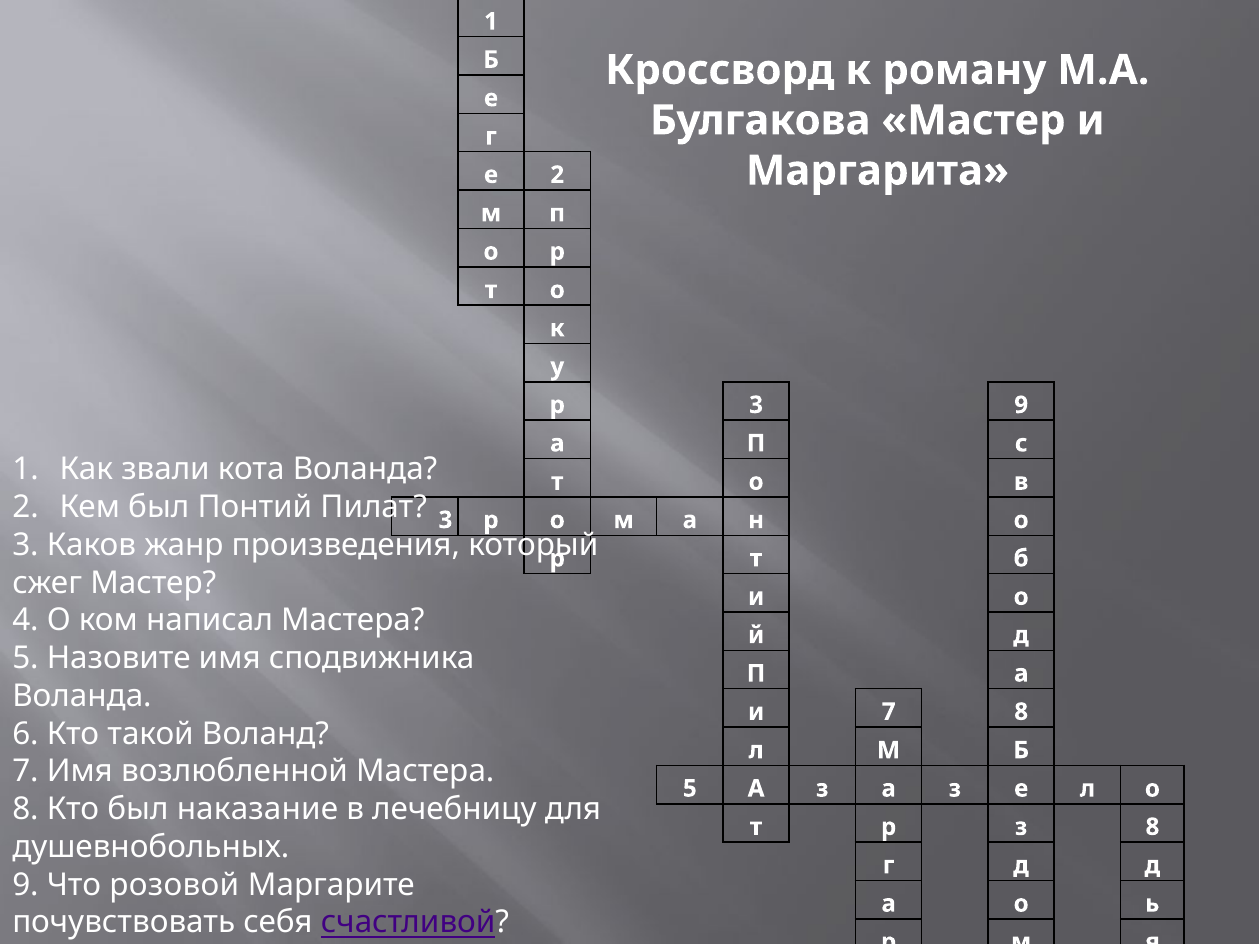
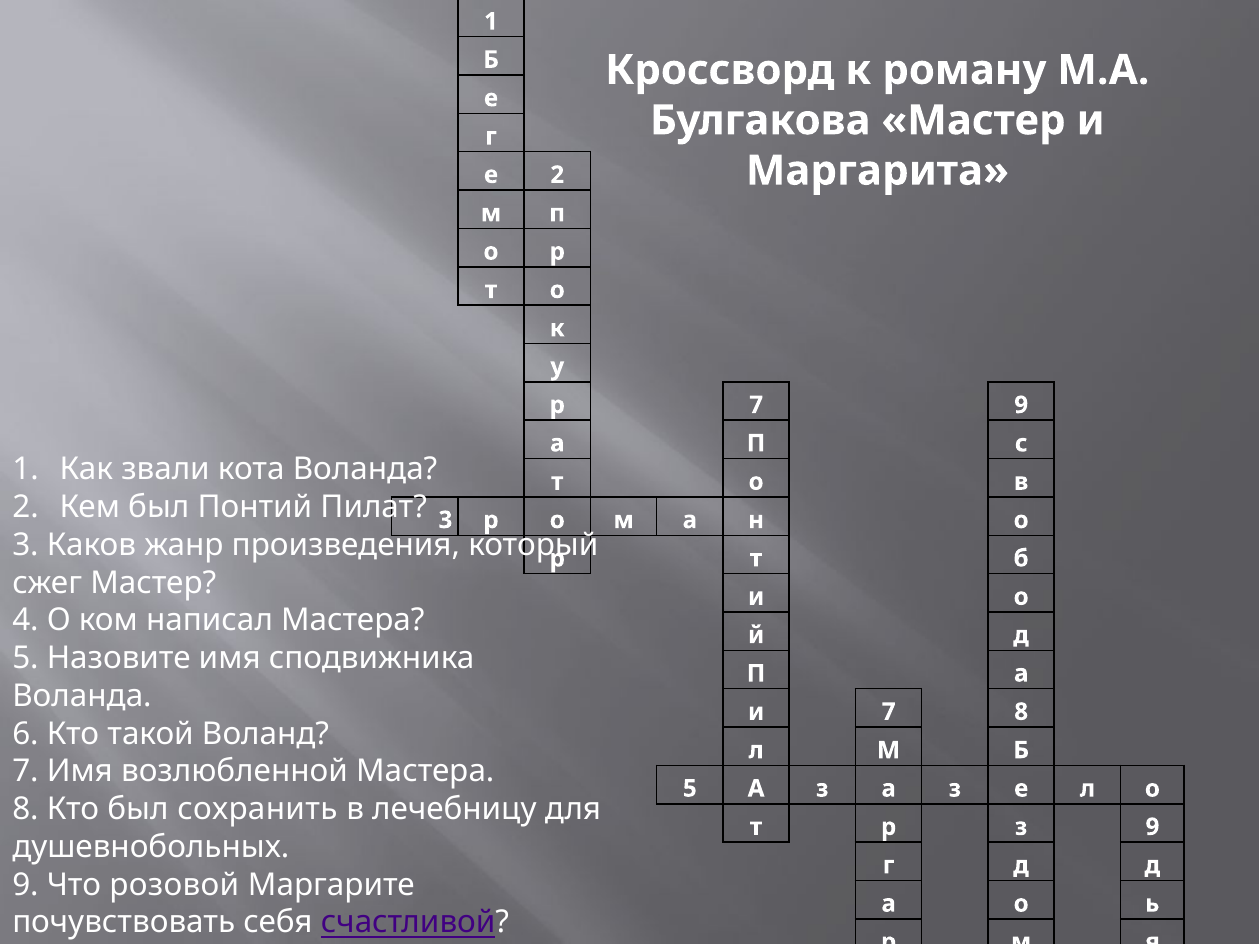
р 3: 3 -> 7 (756, 405)
наказание: наказание -> сохранить (257, 810)
з 8: 8 -> 9 (1152, 827)
